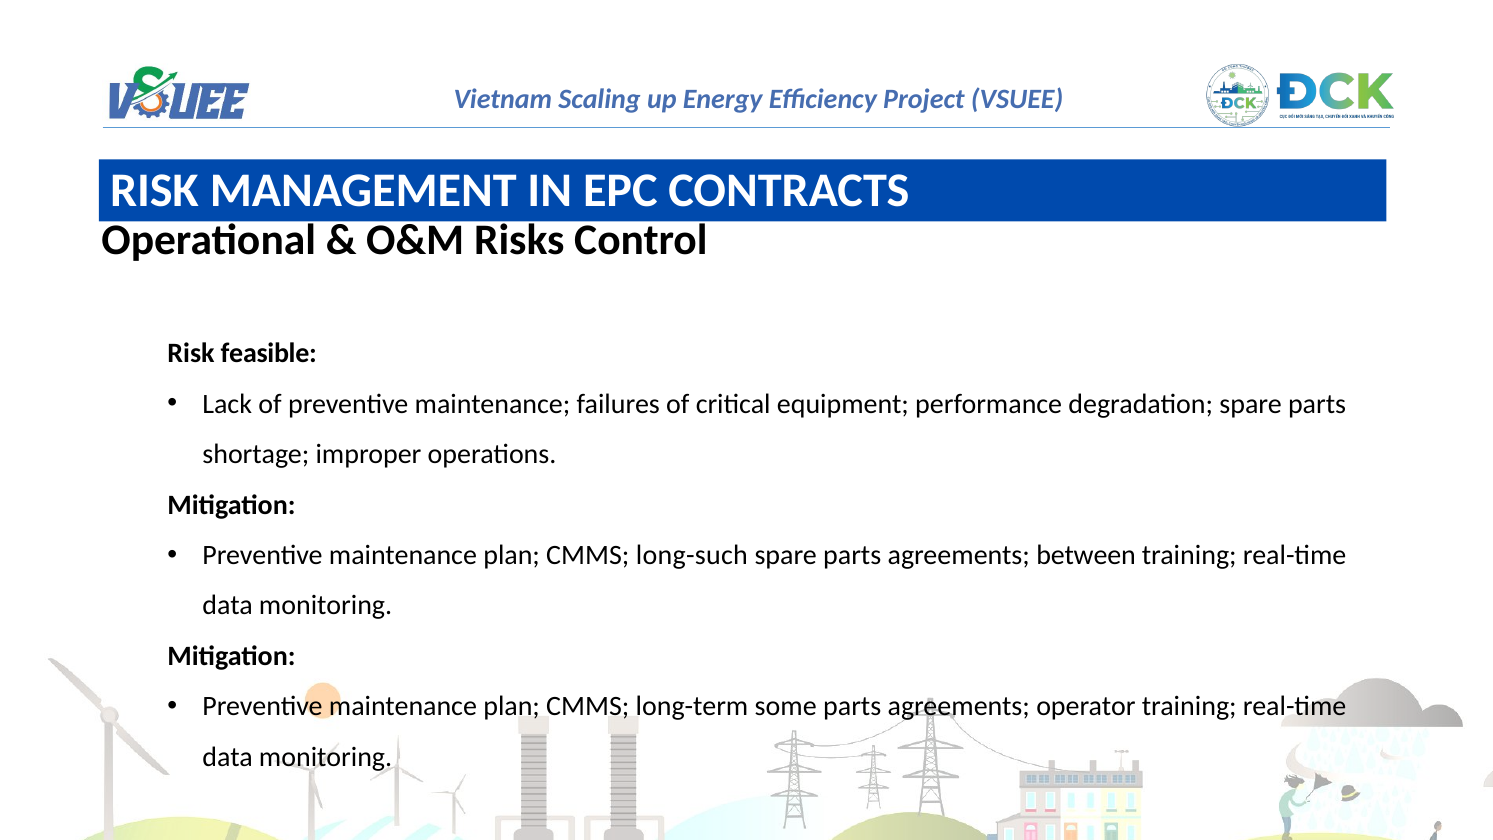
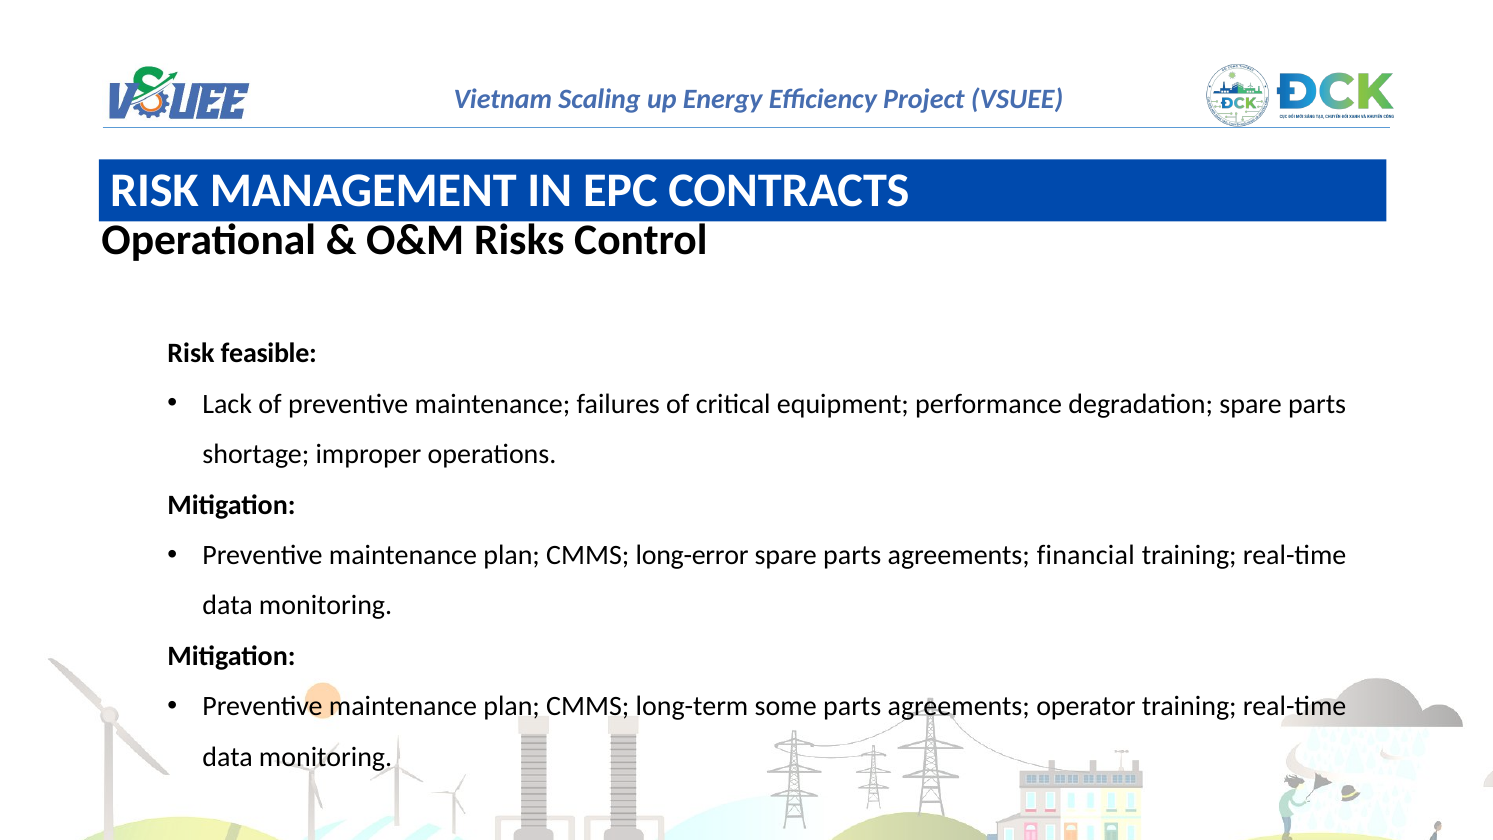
long-such: long-such -> long-error (692, 555)
between: between -> financial (1086, 555)
